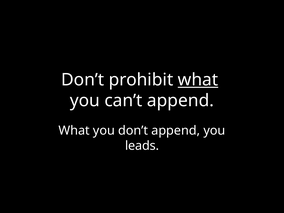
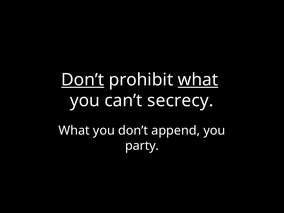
Don’t underline: none -> present (83, 80)
can’t append: append -> secrecy (180, 101)
leads: leads -> party (142, 146)
